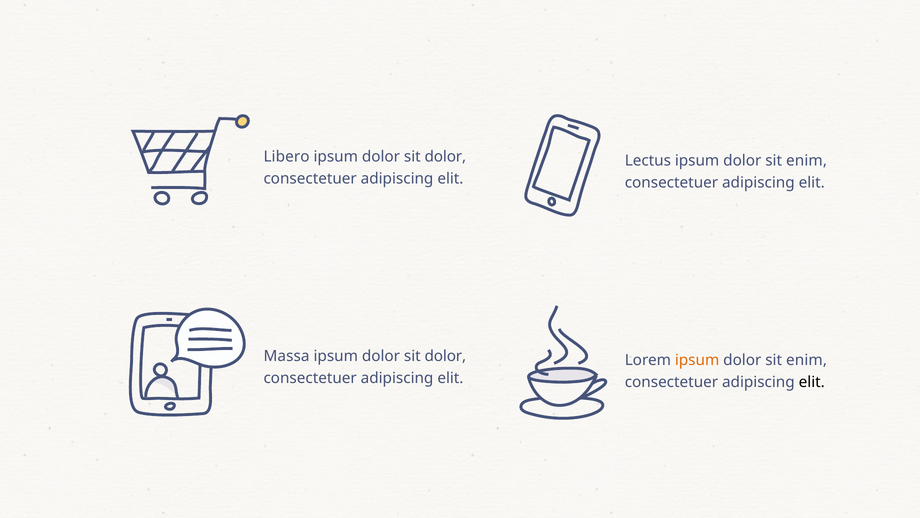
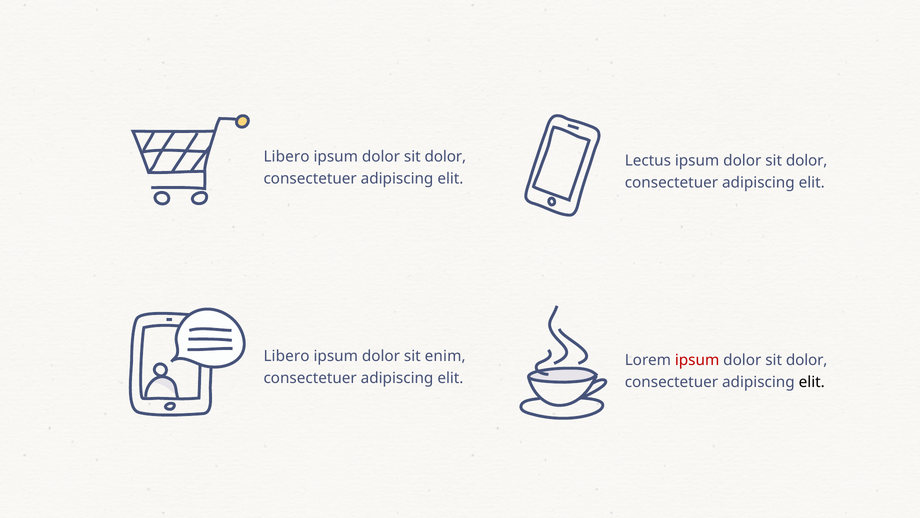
enim: enim -> dolor (807, 160)
Massa: Massa -> Libero (287, 356)
dolor: dolor -> enim (445, 356)
ipsum colour: orange -> red (697, 360)
enim: enim -> dolor (807, 360)
